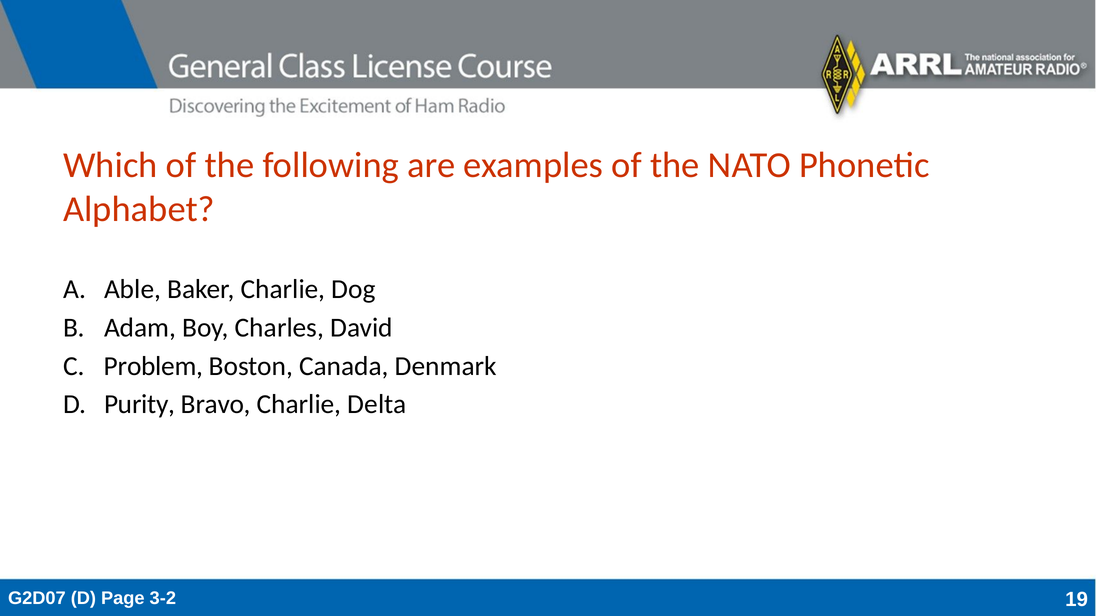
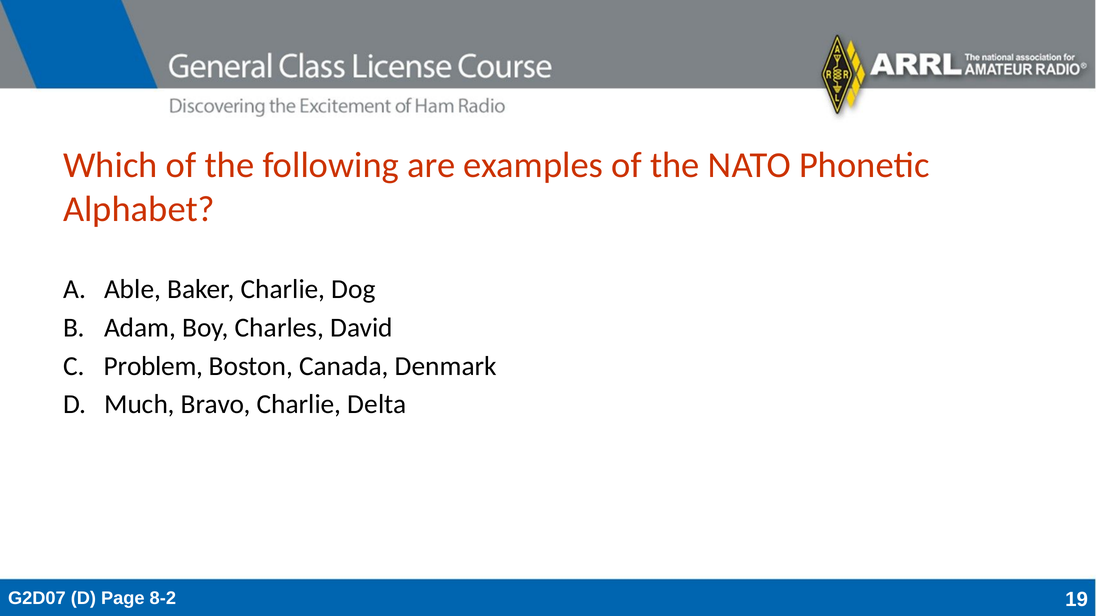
Purity: Purity -> Much (139, 405)
3-2: 3-2 -> 8-2 (163, 599)
